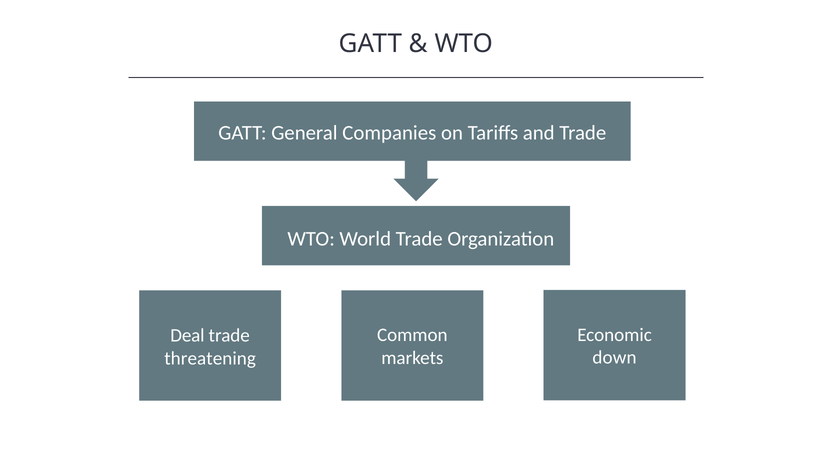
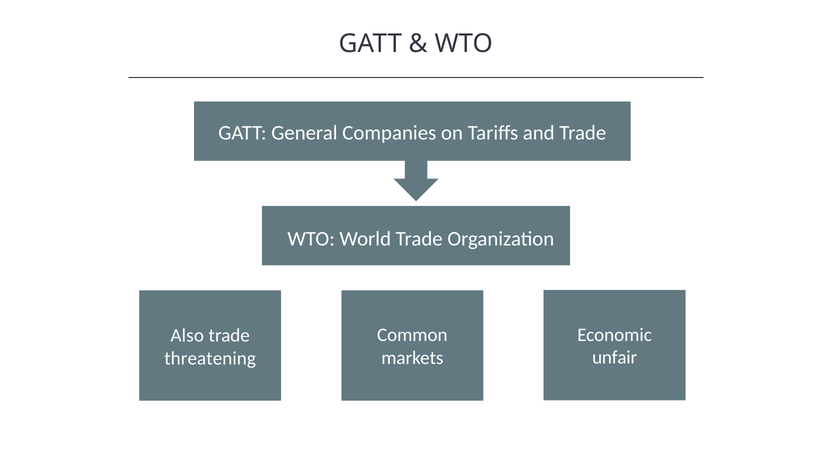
Deal: Deal -> Also (187, 335)
down: down -> unfair (615, 358)
